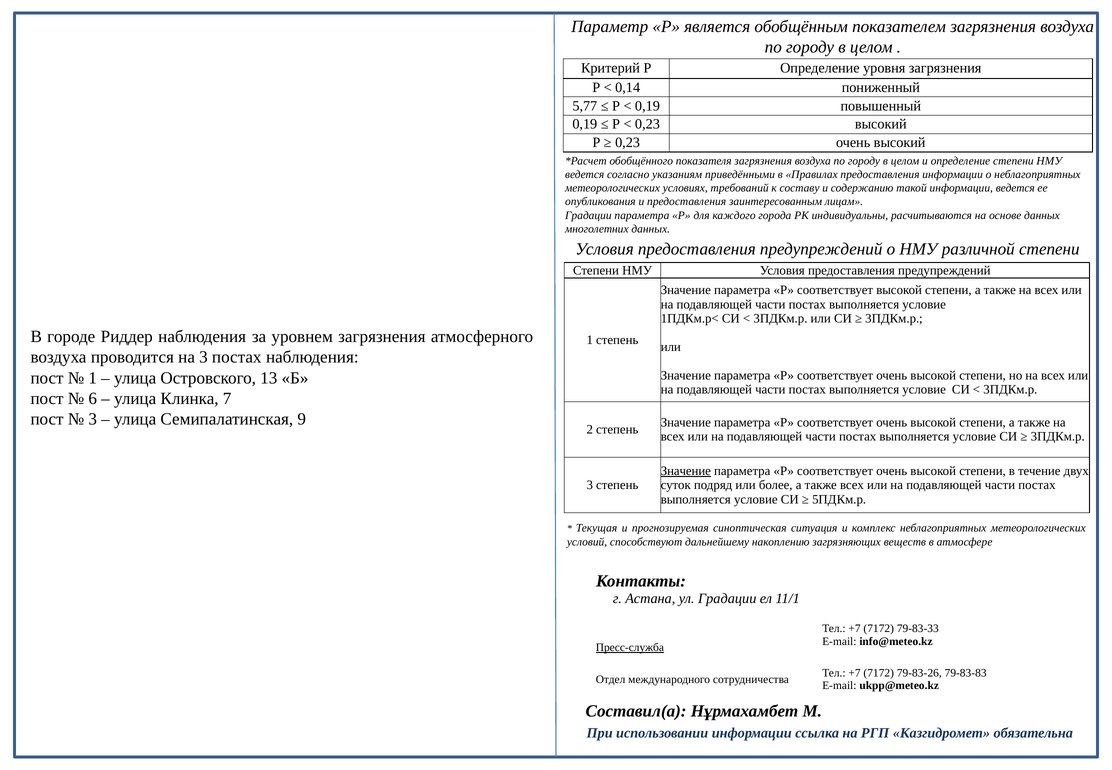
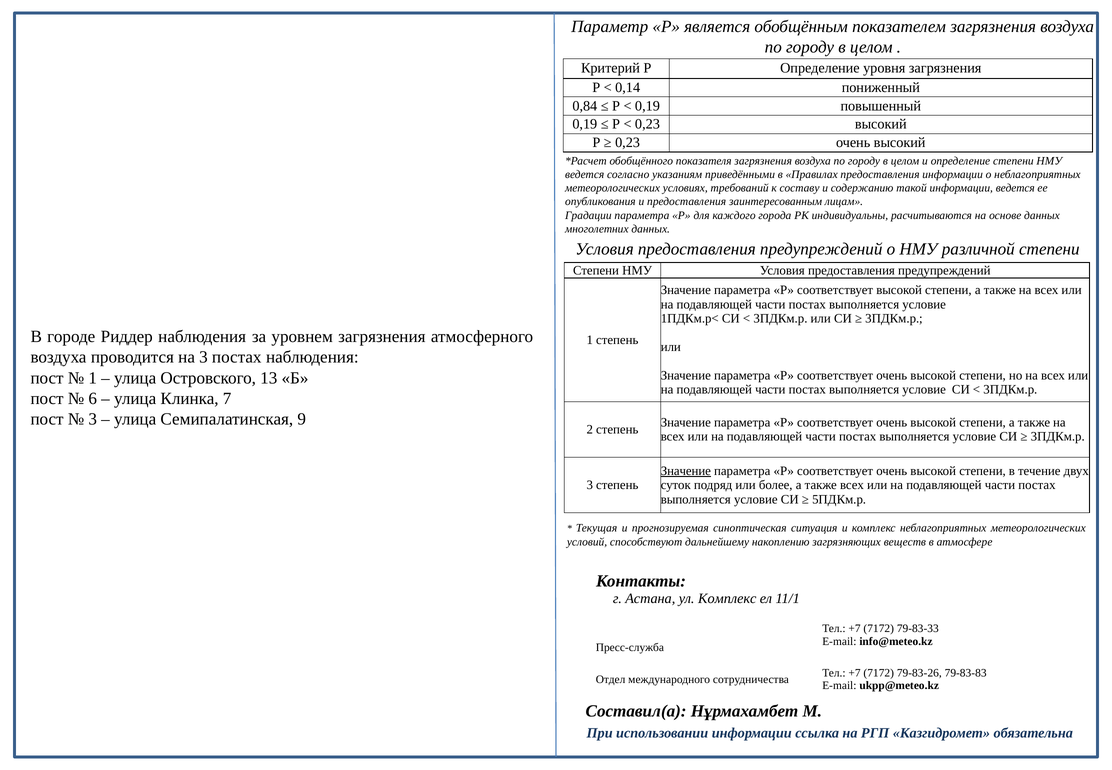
5,77: 5,77 -> 0,84 (585, 106)
ул Градации: Градации -> Комплекс (727, 598)
Пресс-служба underline: present -> none (630, 647)
